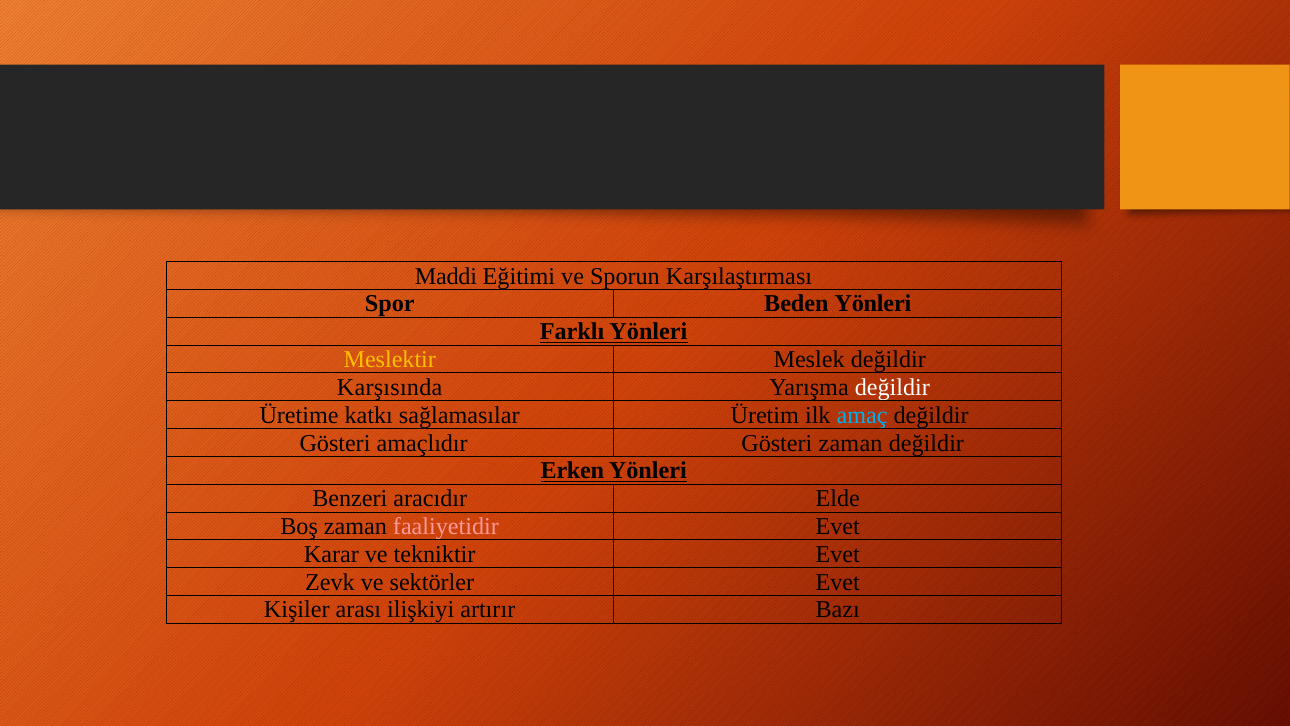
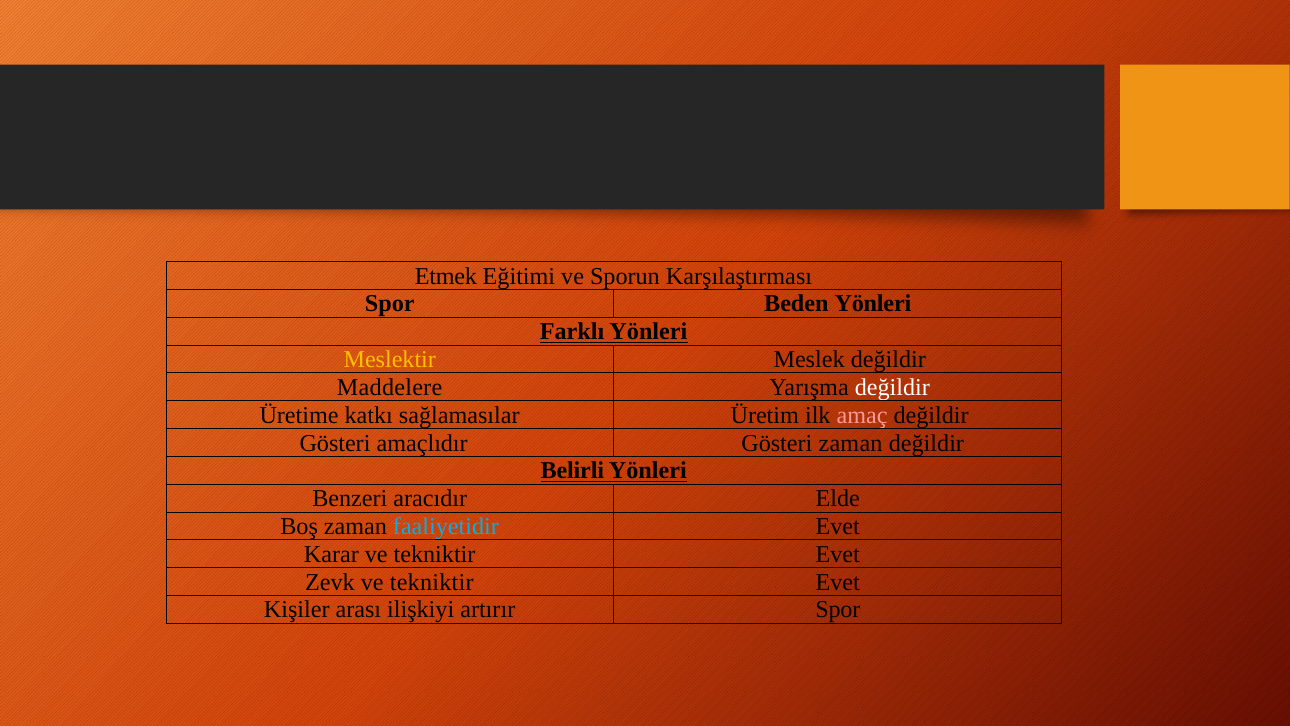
Maddi: Maddi -> Etmek (446, 276)
Karşısında: Karşısında -> Maddelere (390, 387)
amaç colour: light blue -> pink (862, 415)
Erken: Erken -> Belirli (572, 471)
faaliyetidir colour: pink -> light blue (446, 526)
Zevk ve sektörler: sektörler -> tekniktir (432, 582)
artırır Bazı: Bazı -> Spor (838, 610)
